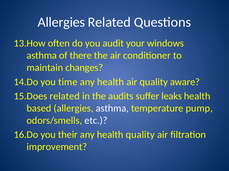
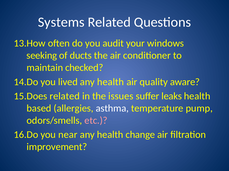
Allergies: Allergies -> Systems (61, 22)
asthma: asthma -> seeking (42, 56)
there: there -> ducts (81, 56)
changes: changes -> checked (84, 68)
time: time -> lived (68, 82)
audits: audits -> issues (121, 96)
etc colour: white -> pink (96, 121)
their: their -> near (68, 135)
health quality: quality -> change (140, 135)
